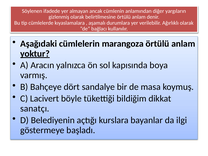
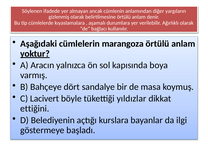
bildiğim: bildiğim -> yıldızlar (131, 99)
sanatçı: sanatçı -> ettiğini (35, 109)
